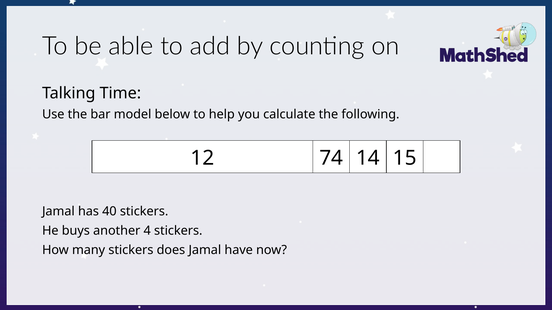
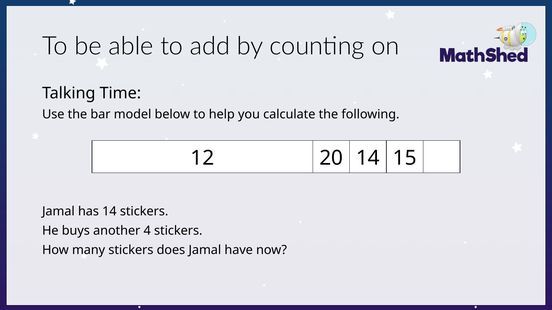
74: 74 -> 20 (331, 158)
has 40: 40 -> 14 (109, 212)
